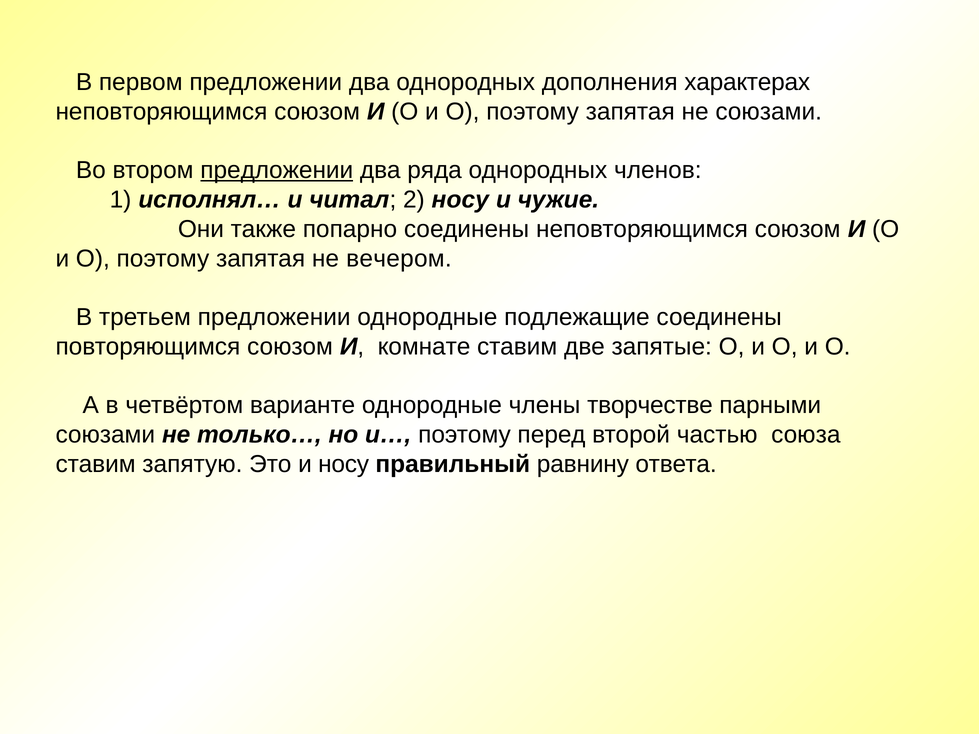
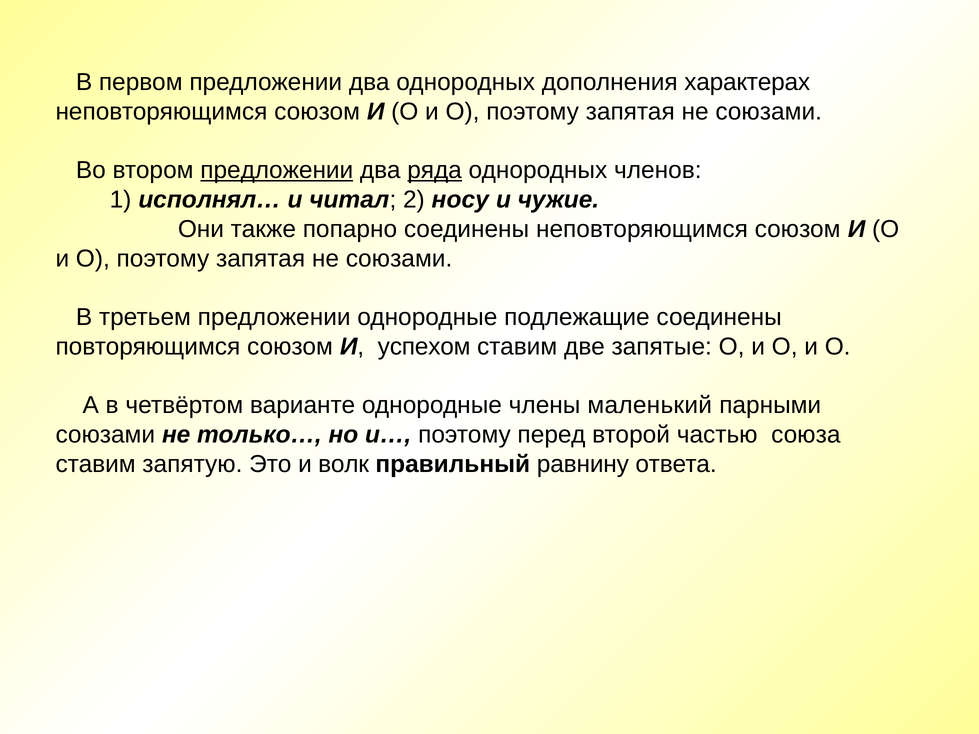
ряда underline: none -> present (435, 170)
вечером: вечером -> союзами (399, 259)
комнате: комнате -> успехом (424, 347)
творчестве: творчестве -> маленький (650, 405)
и носу: носу -> волк (344, 464)
